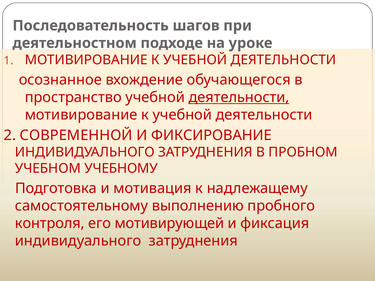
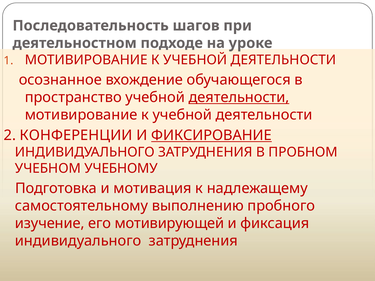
СОВРЕМЕННОЙ: СОВРЕМЕННОЙ -> КОНФЕРЕНЦИИ (76, 136)
ФИКСИРОВАНИЕ underline: none -> present (211, 136)
контроля: контроля -> изучение (50, 224)
